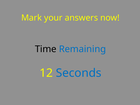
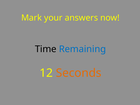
Seconds colour: blue -> orange (79, 73)
